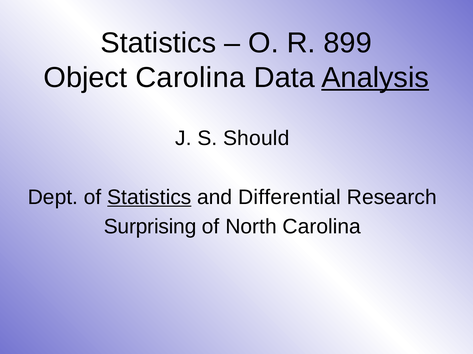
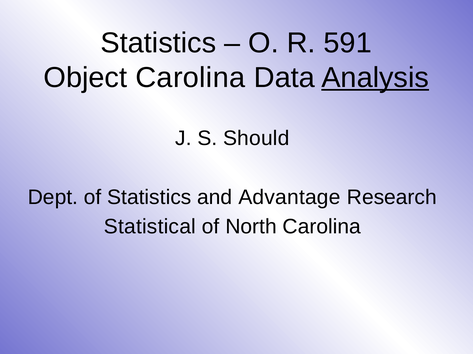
899: 899 -> 591 (348, 43)
Statistics underline: present -> none (149, 198)
Differential: Differential -> Advantage (290, 198)
Surprising: Surprising -> Statistical (150, 227)
